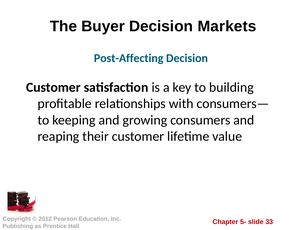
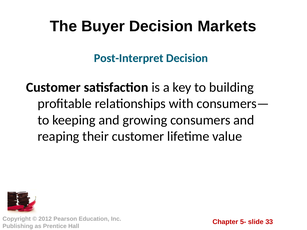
Post-Affecting: Post-Affecting -> Post-Interpret (129, 58)
